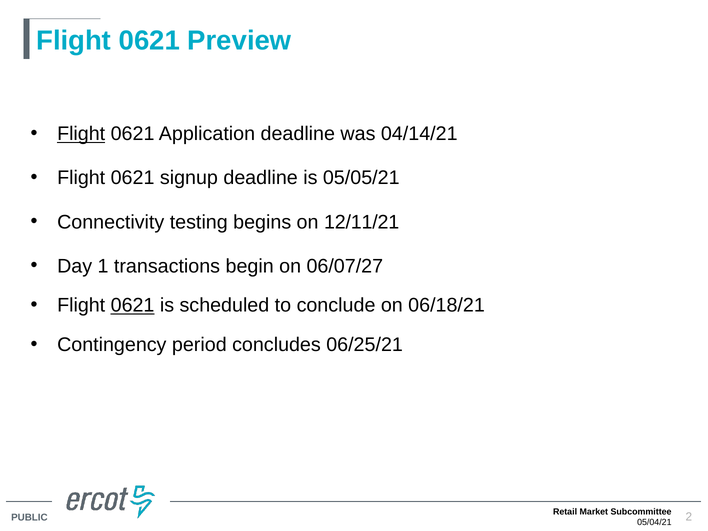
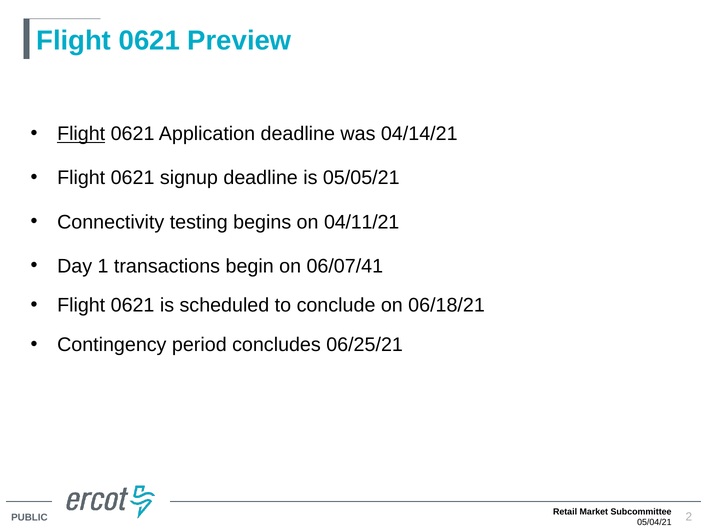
12/11/21: 12/11/21 -> 04/11/21 (362, 222)
06/07/27: 06/07/27 -> 06/07/41 (345, 266)
0621 underline: present -> none (133, 305)
